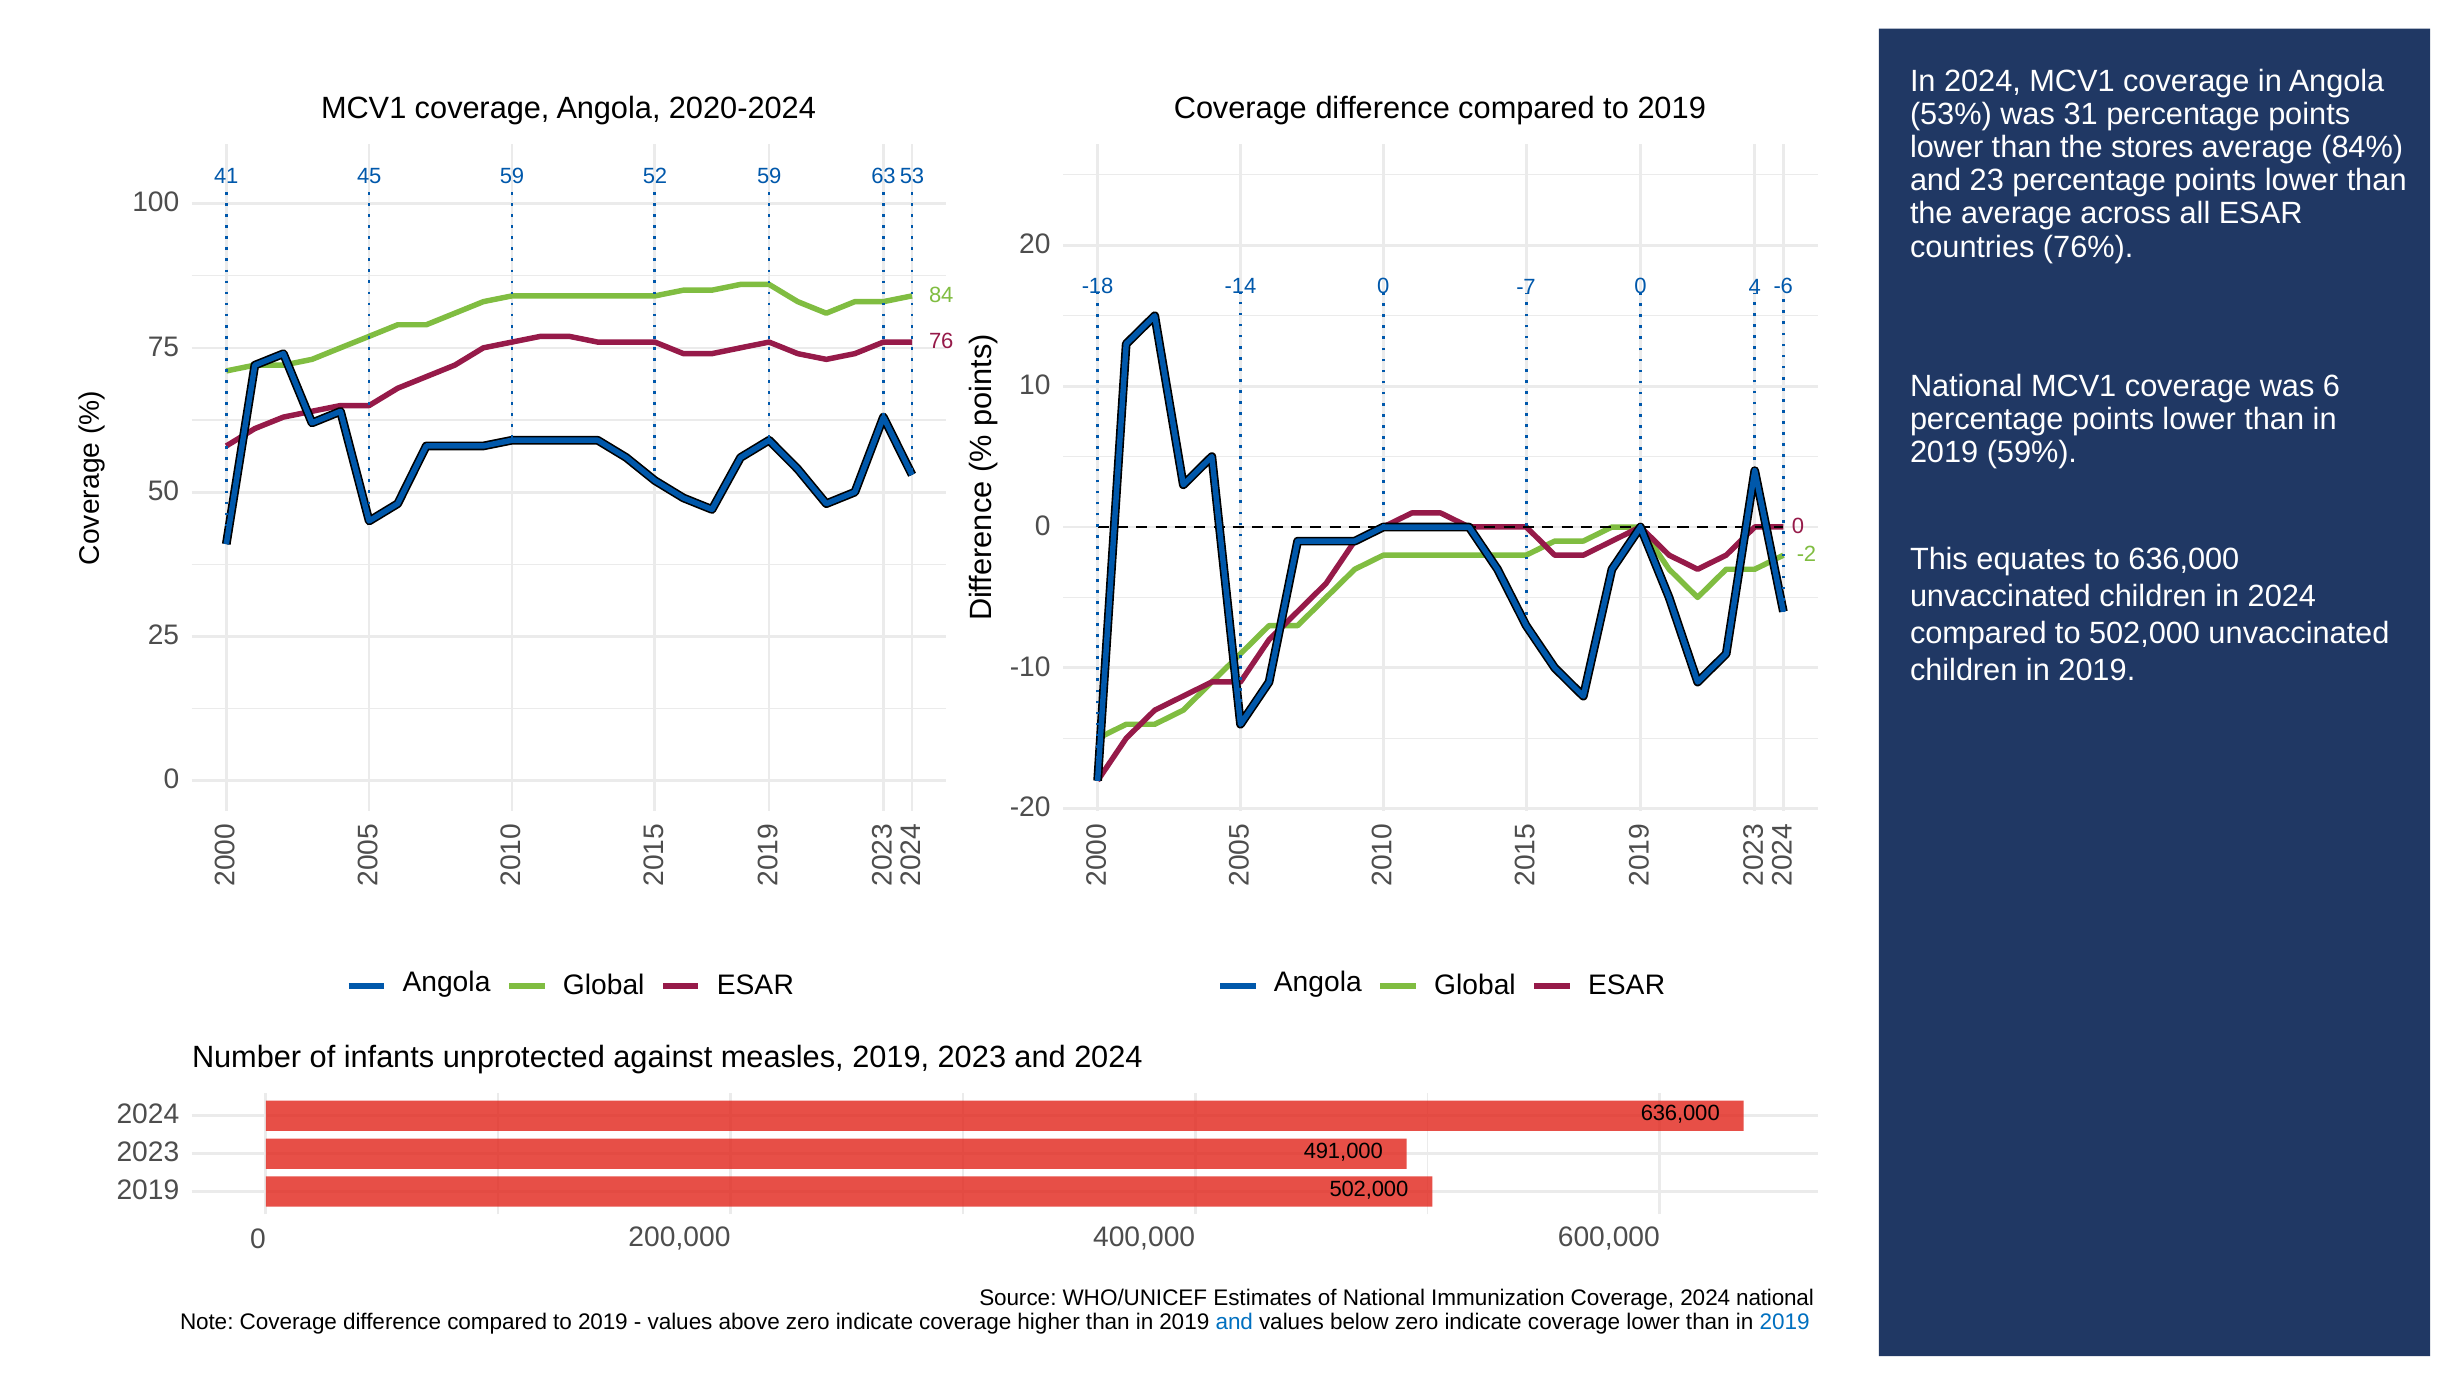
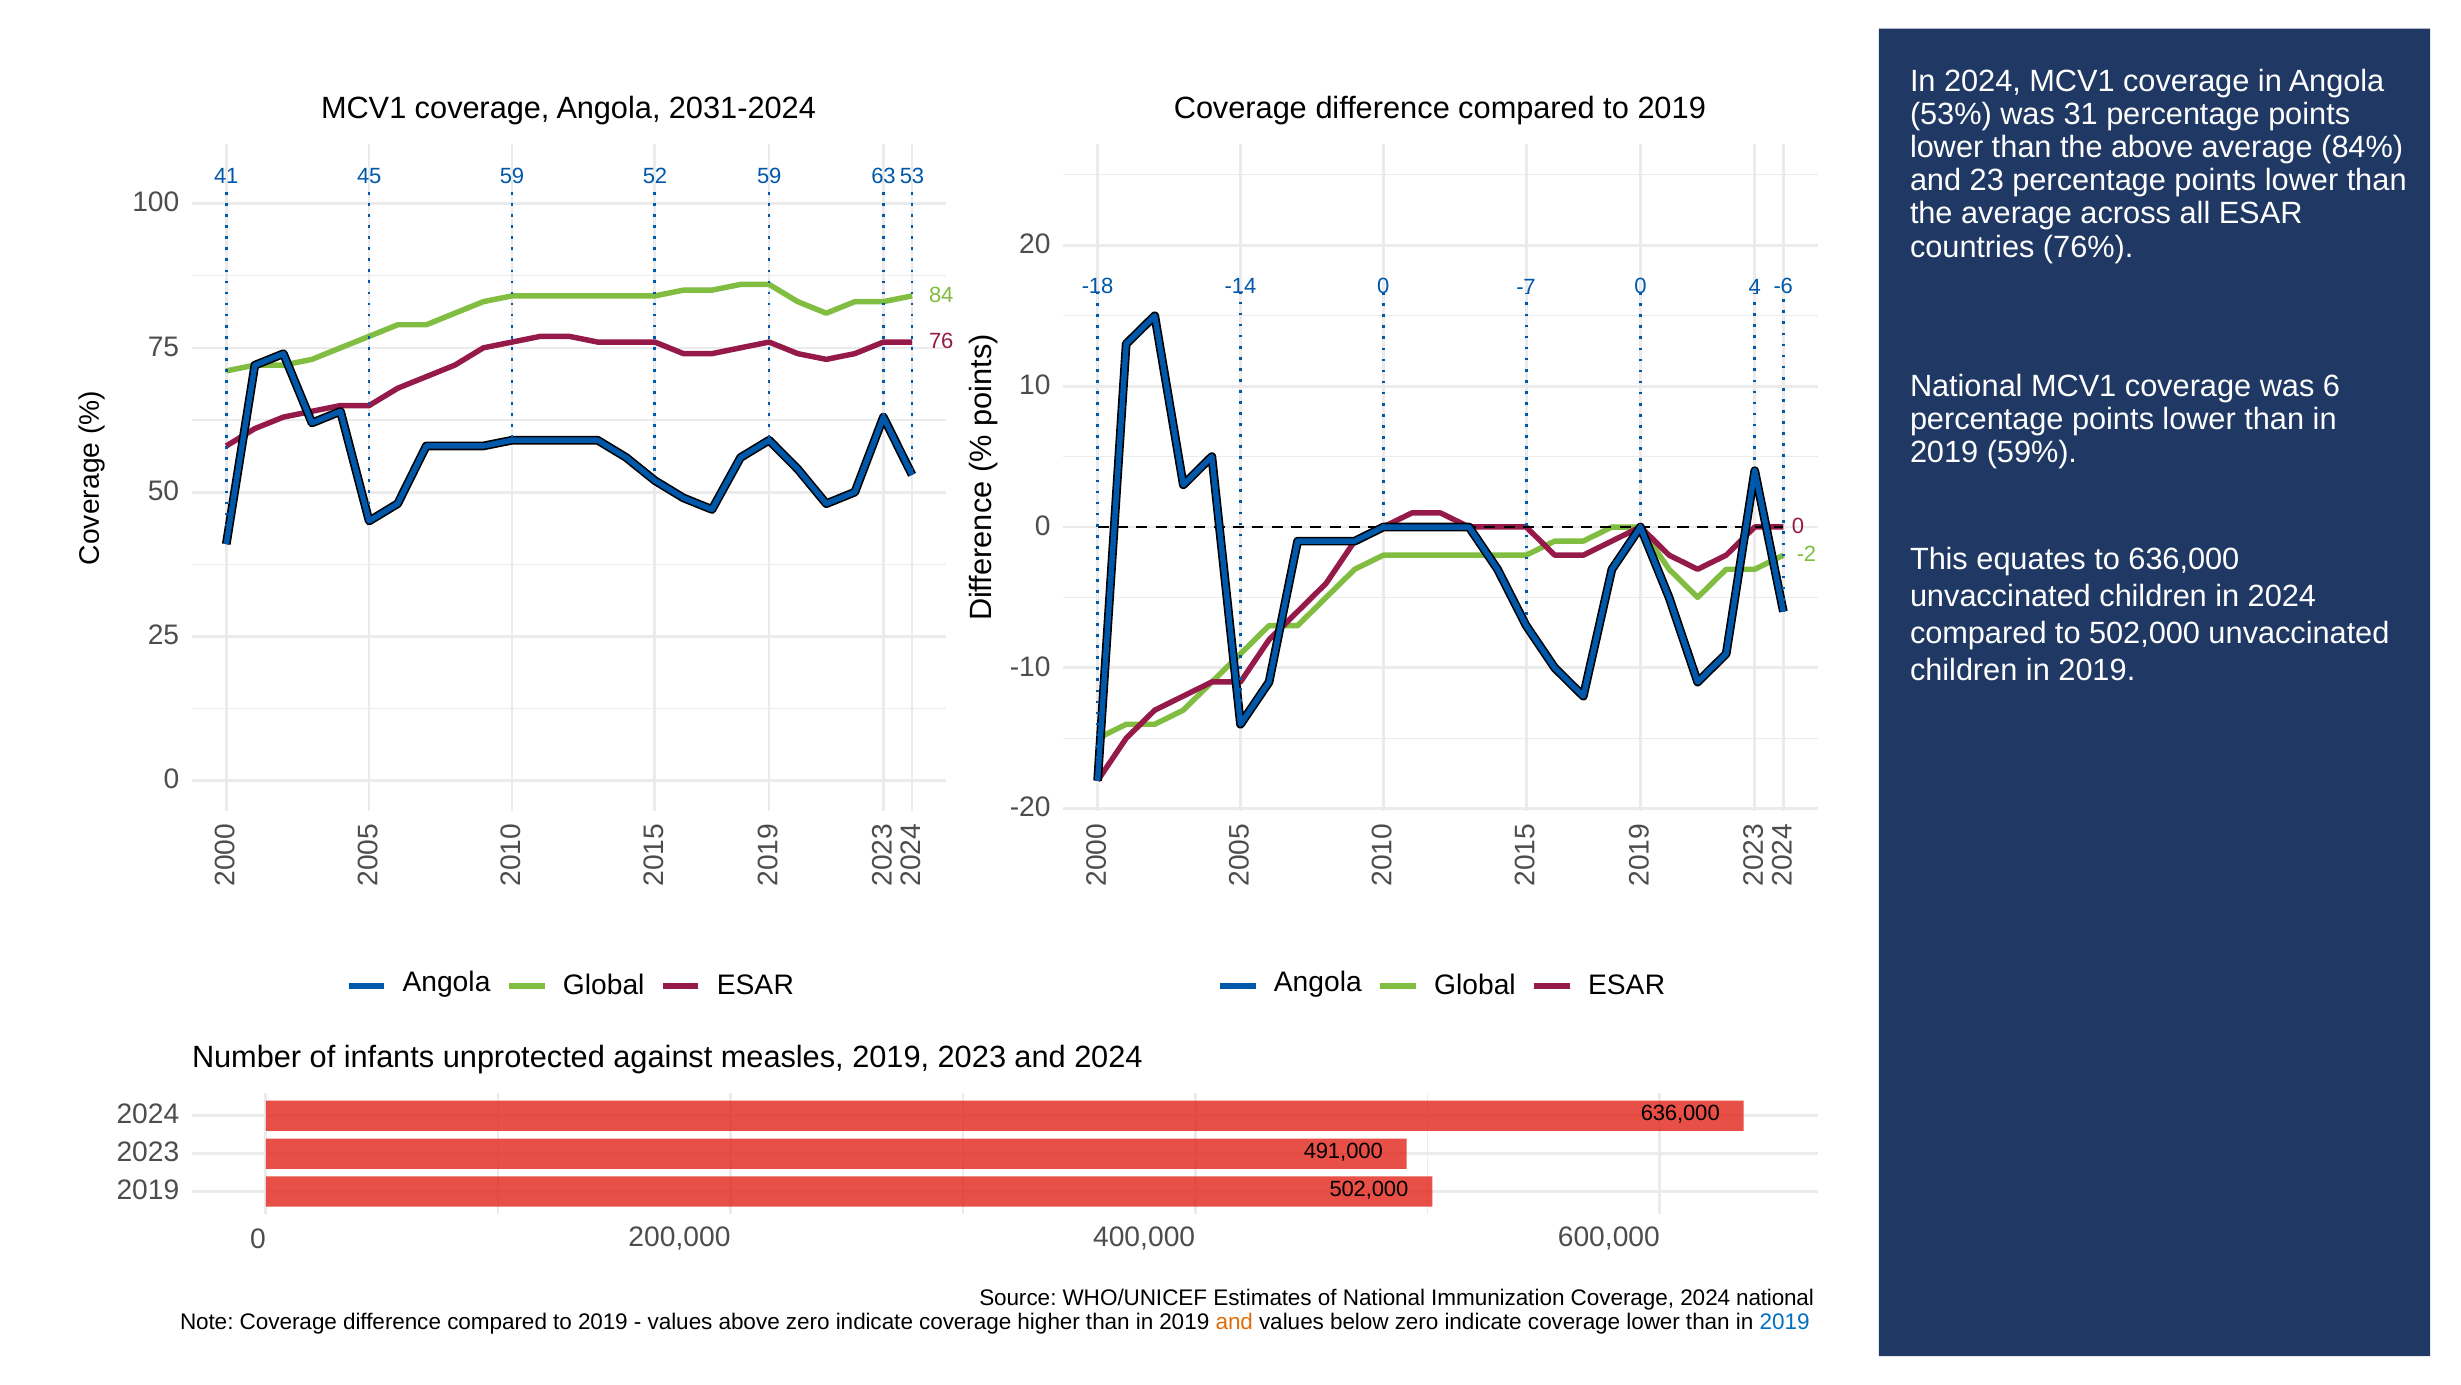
2020-2024: 2020-2024 -> 2031-2024 (742, 109)
the stores: stores -> above (2152, 147)
and colour: blue -> orange (1234, 1322)
